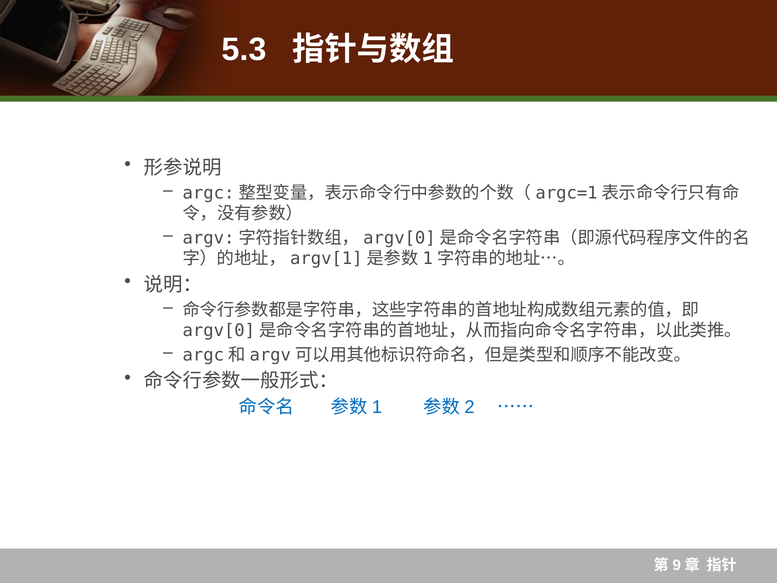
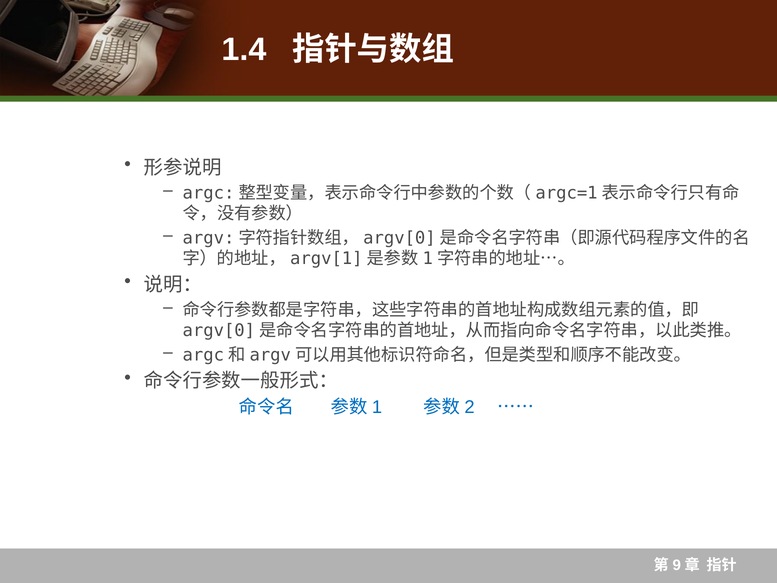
5.3: 5.3 -> 1.4 (244, 50)
